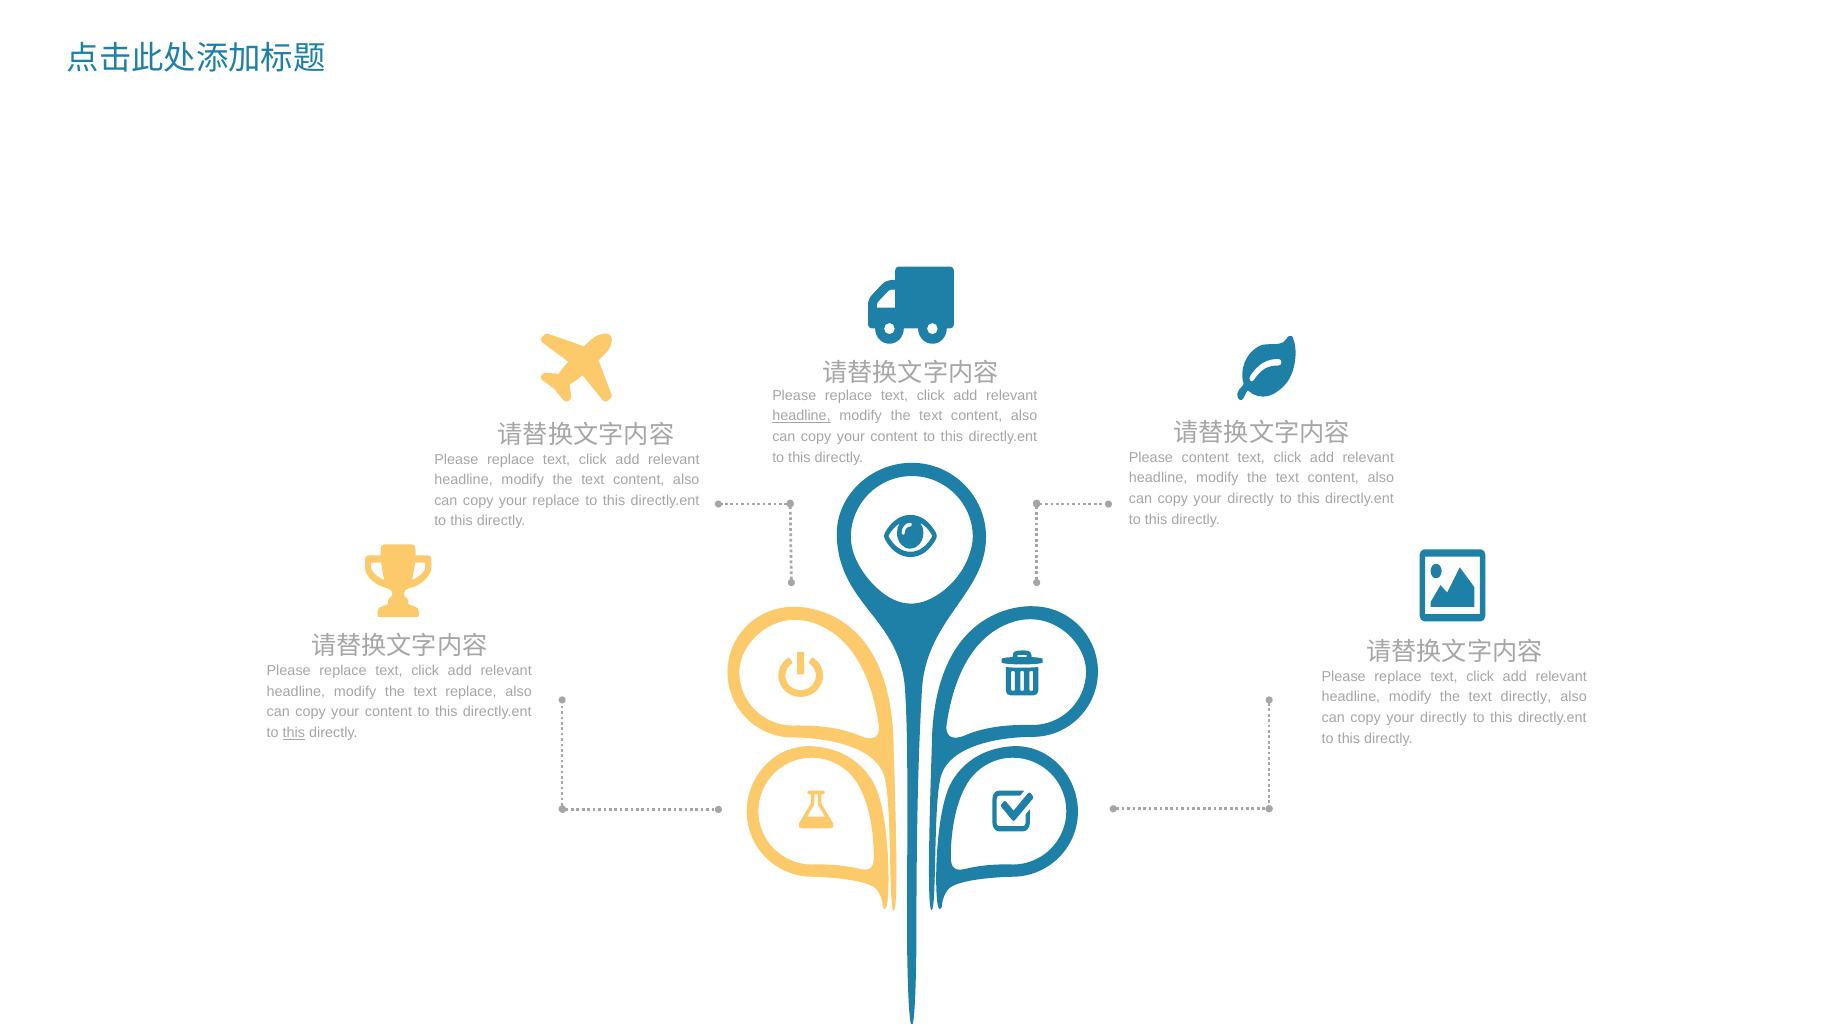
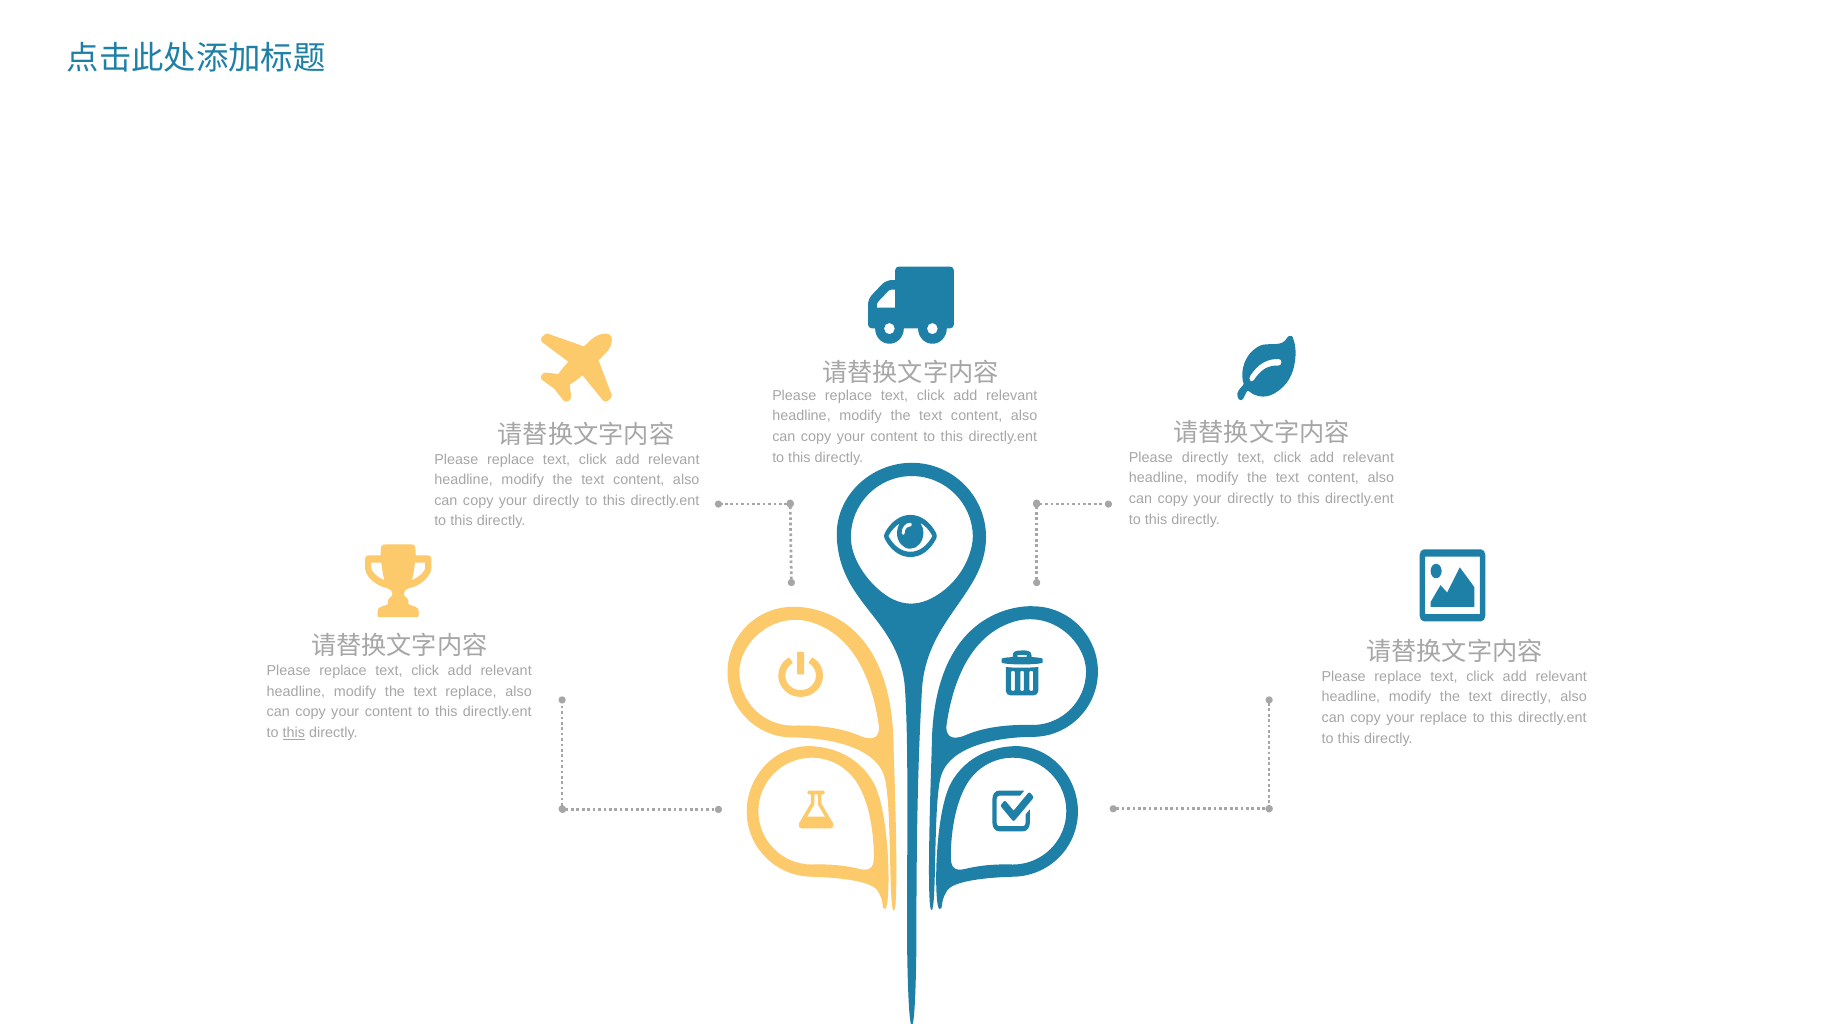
headline underline: present -> none (801, 416)
Please content: content -> directly (1205, 458)
replace: replace -> directly (556, 501)
directly: directly -> replace (1443, 718)
